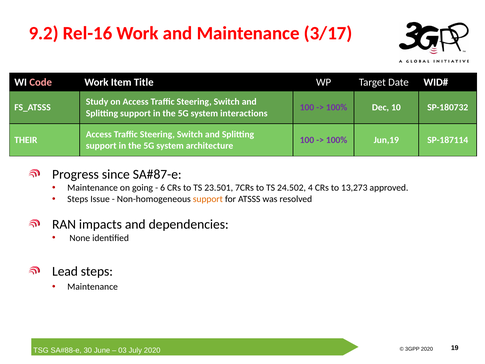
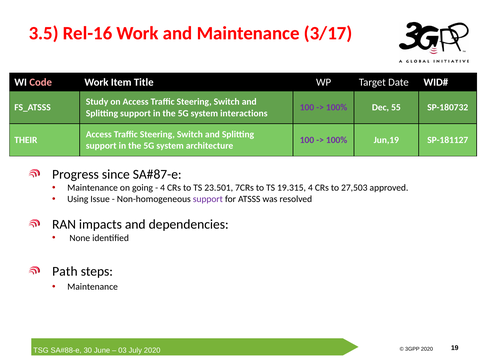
9.2: 9.2 -> 3.5 (44, 33)
10: 10 -> 55 (396, 107)
SP-187114: SP-187114 -> SP-181127 (448, 140)
6: 6 -> 4 (163, 188)
24.502: 24.502 -> 19.315 (292, 188)
13,273: 13,273 -> 27,503 (354, 188)
Steps: Steps -> Using (78, 199)
support colour: orange -> purple (208, 199)
Lead: Lead -> Path (65, 271)
